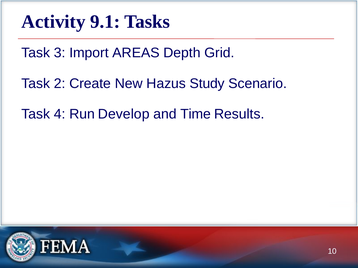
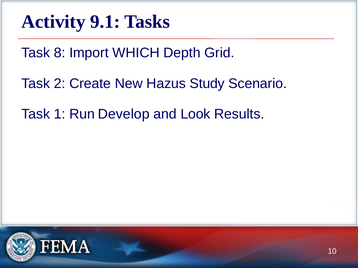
3: 3 -> 8 (60, 53)
AREAS: AREAS -> WHICH (136, 53)
4: 4 -> 1 (60, 114)
Time: Time -> Look (195, 114)
